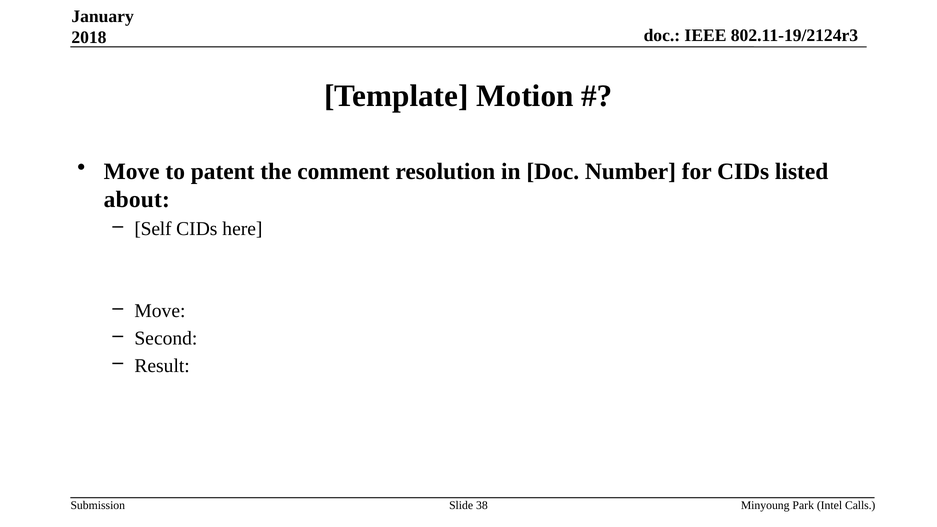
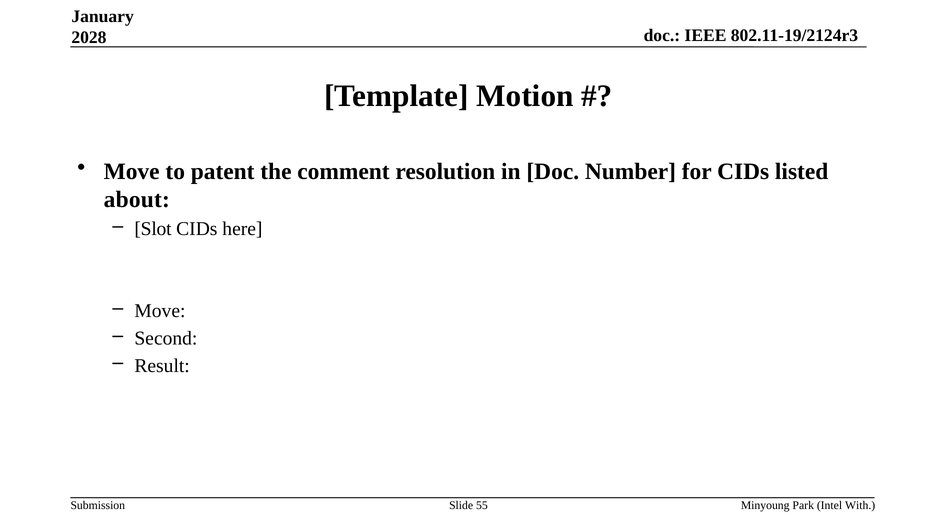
2018: 2018 -> 2028 (89, 38)
Self: Self -> Slot (153, 229)
38: 38 -> 55 (482, 505)
Calls: Calls -> With (860, 505)
